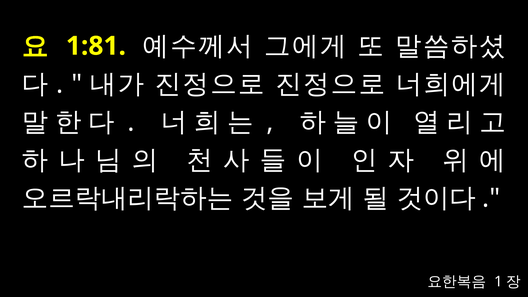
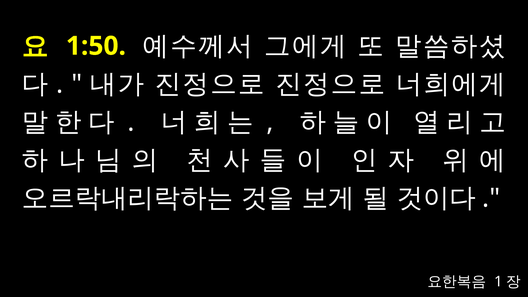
1:81: 1:81 -> 1:50 (96, 46)
